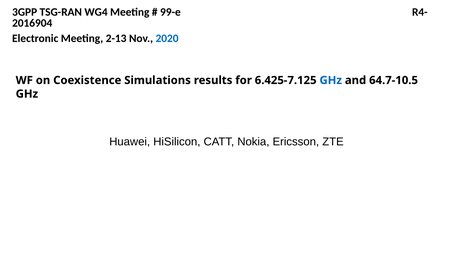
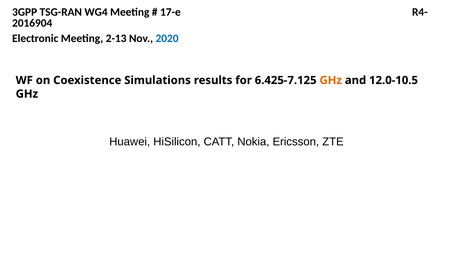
99-e: 99-e -> 17-e (170, 12)
GHz colour: blue -> orange (331, 80)
64.7-10.5: 64.7-10.5 -> 12.0-10.5 (394, 80)
